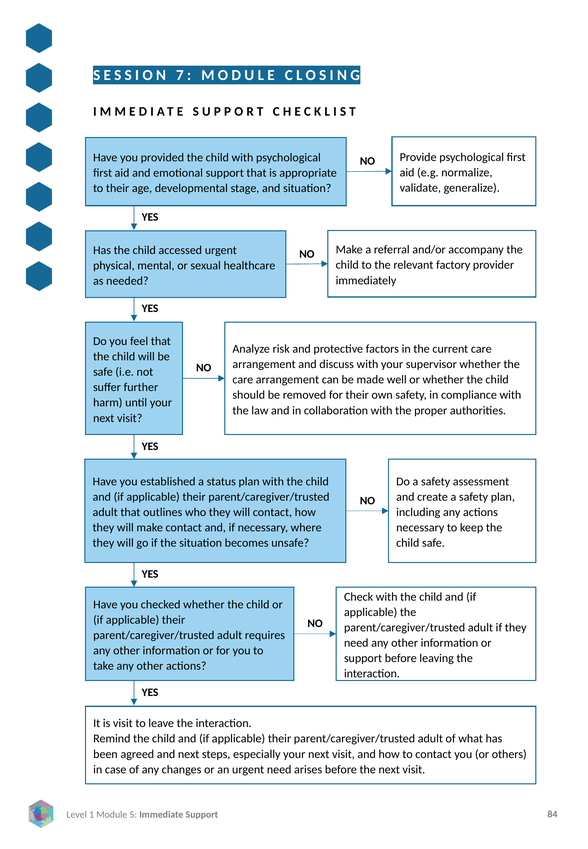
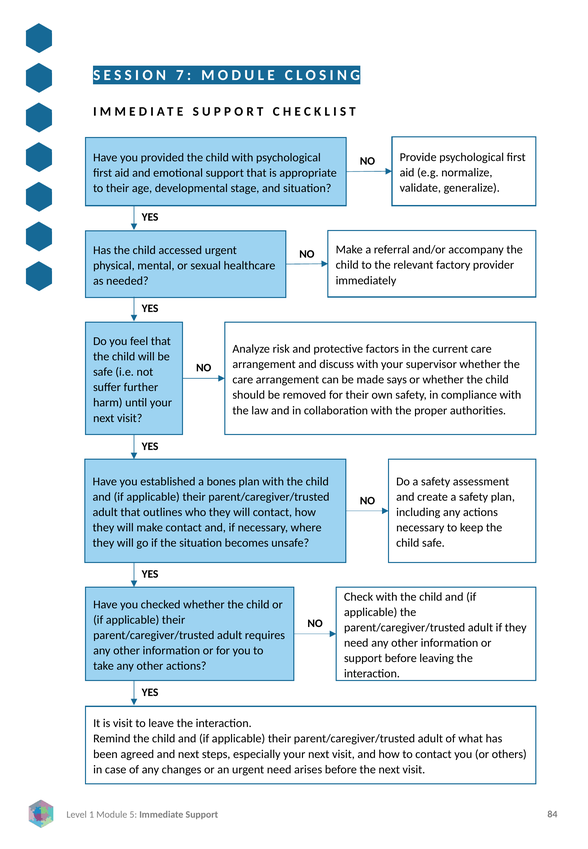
well: well -> says (397, 380)
status: status -> bones (221, 482)
